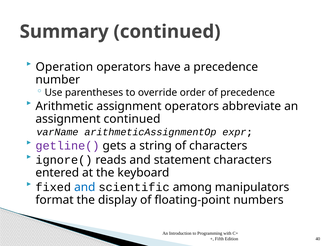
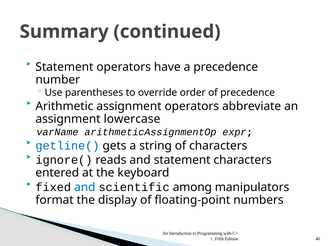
Operation: Operation -> Statement (64, 67)
assignment continued: continued -> lowercase (132, 119)
getline( colour: purple -> blue (67, 146)
